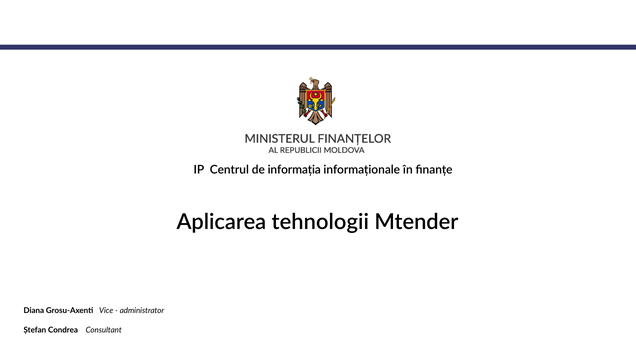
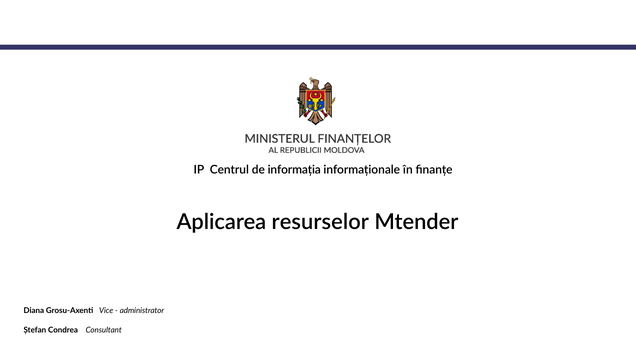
tehnologii: tehnologii -> resurselor (320, 222)
